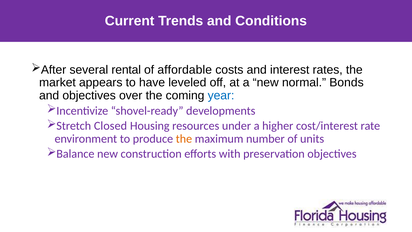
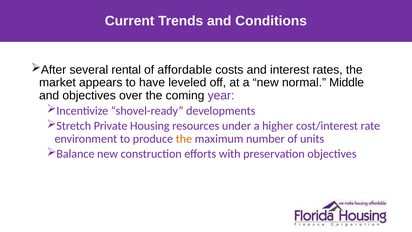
Bonds: Bonds -> Middle (347, 83)
year colour: blue -> purple (221, 96)
Closed: Closed -> Private (111, 126)
